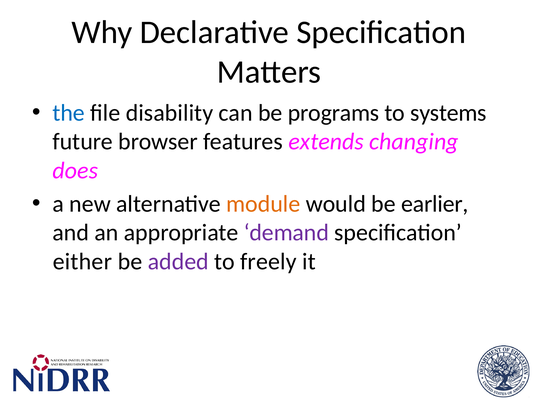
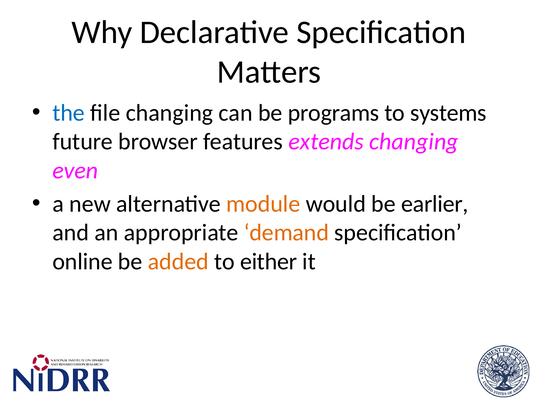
file disability: disability -> changing (169, 113)
does: does -> even (75, 170)
demand colour: purple -> orange (286, 232)
either: either -> online (83, 261)
added colour: purple -> orange (178, 261)
freely: freely -> either (269, 261)
